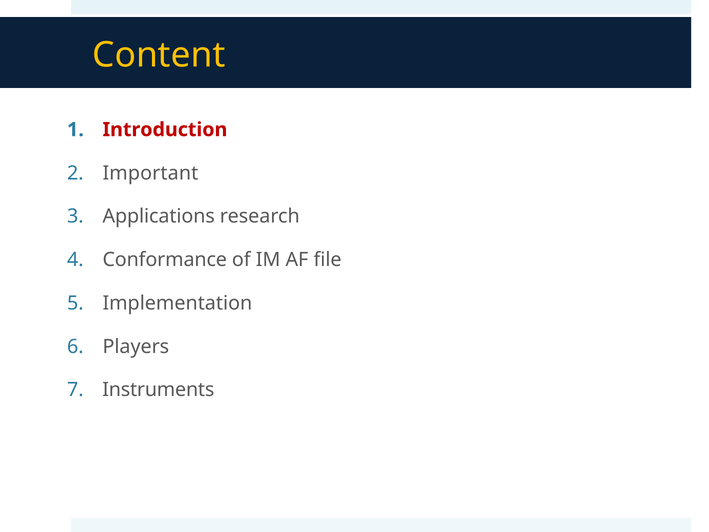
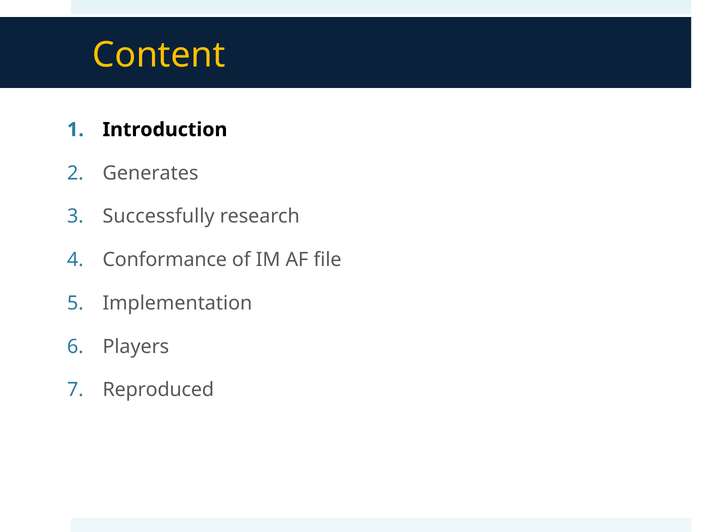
Introduction colour: red -> black (165, 130)
Important: Important -> Generates (150, 173)
Applications: Applications -> Successfully (159, 216)
Instruments: Instruments -> Reproduced (158, 390)
